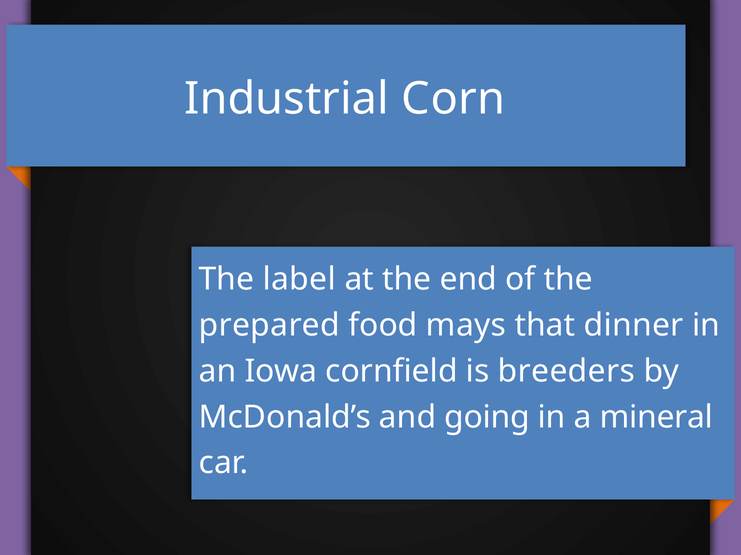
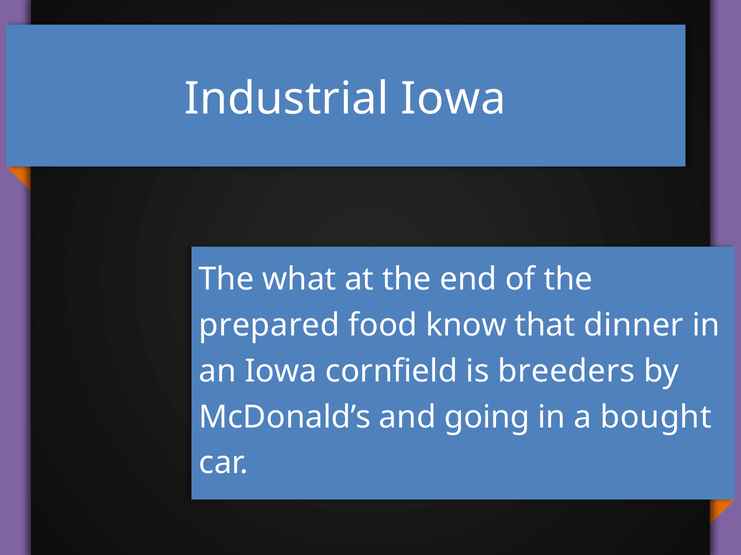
Industrial Corn: Corn -> Iowa (453, 99)
label: label -> what (299, 280)
mays: mays -> know (466, 326)
mineral: mineral -> bought (656, 418)
